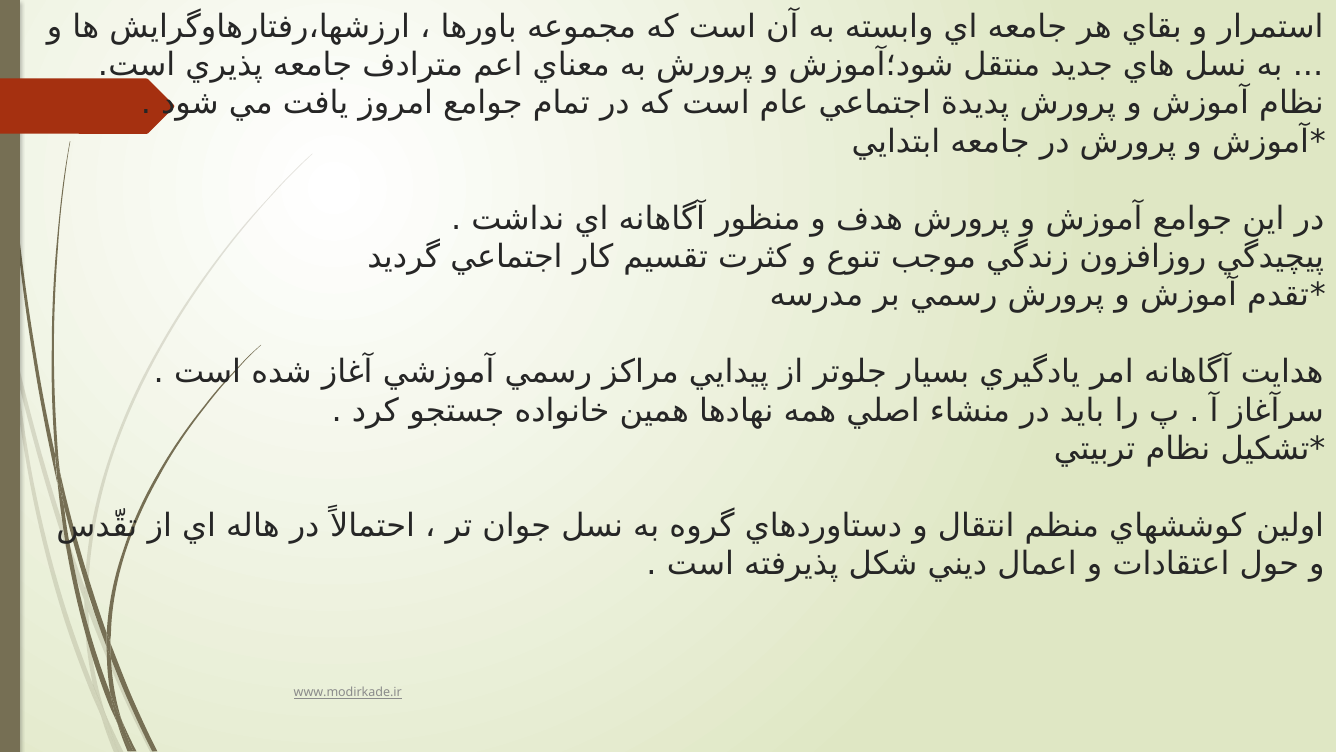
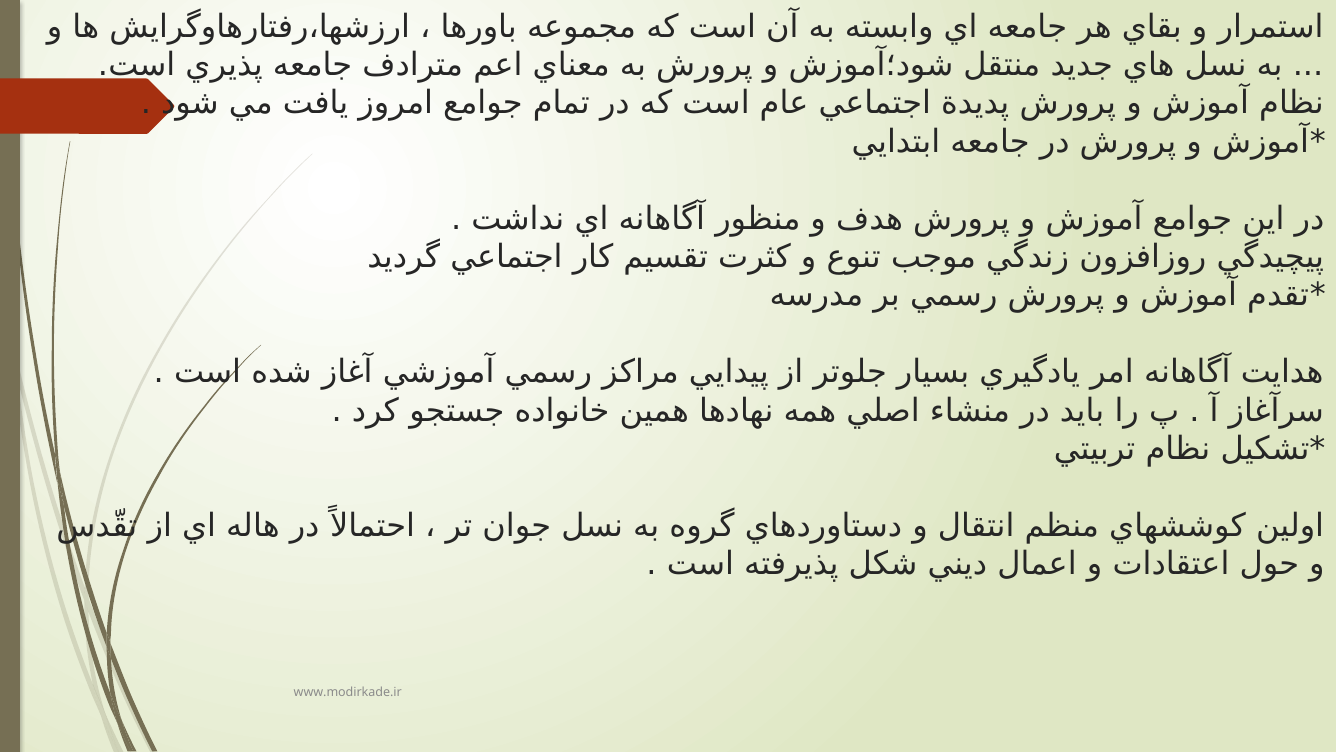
www.modirkade.ir underline: present -> none (348, 692)
